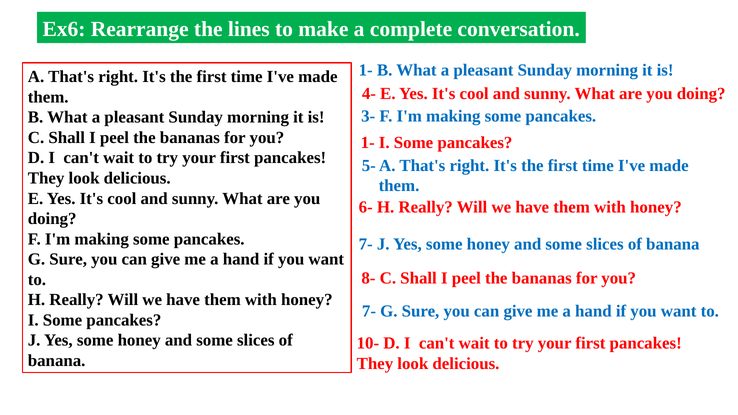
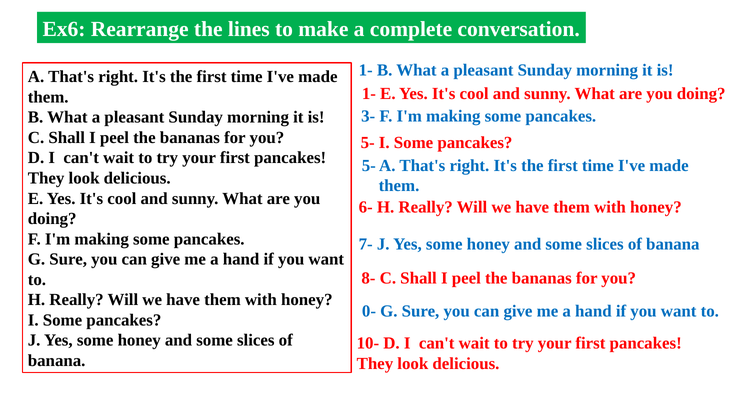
4-: 4- -> 1- (369, 94)
1-: 1- -> 5- (368, 143)
7-: 7- -> 0- (369, 311)
